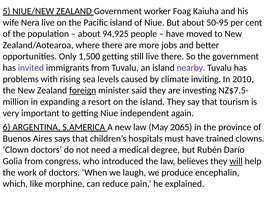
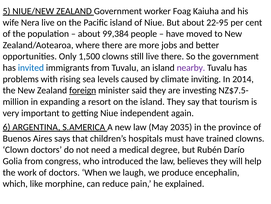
50-95: 50-95 -> 22-95 (217, 22)
94,925: 94,925 -> 99,384 (116, 34)
1,500 getting: getting -> clowns (115, 56)
invited colour: purple -> blue (31, 68)
2010: 2010 -> 2014 (243, 79)
2065: 2065 -> 2035 (181, 127)
will underline: present -> none (236, 161)
